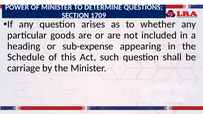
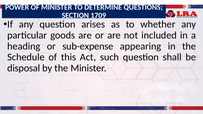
carriage: carriage -> disposal (24, 68)
